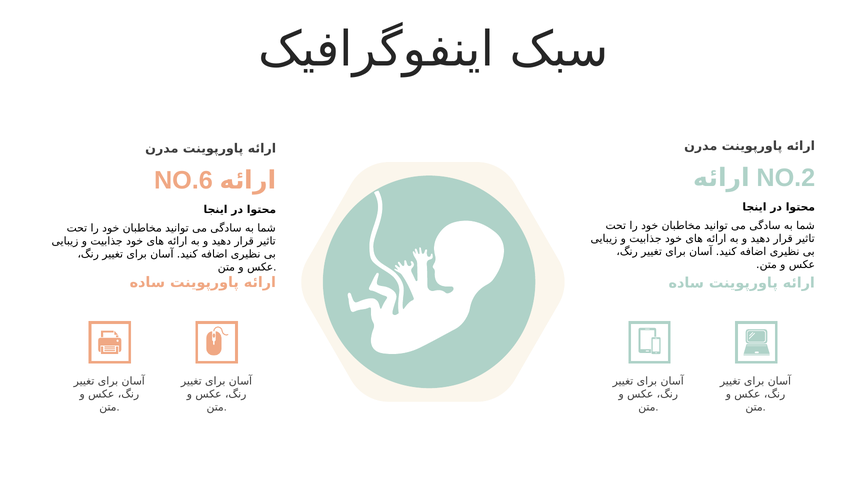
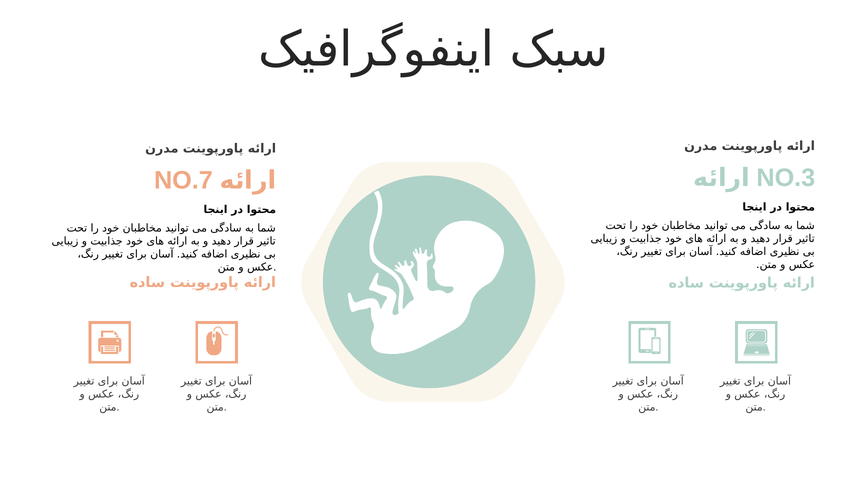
NO.2: NO.2 -> NO.3 (786, 178)
NO.6: NO.6 -> NO.7 (183, 180)
